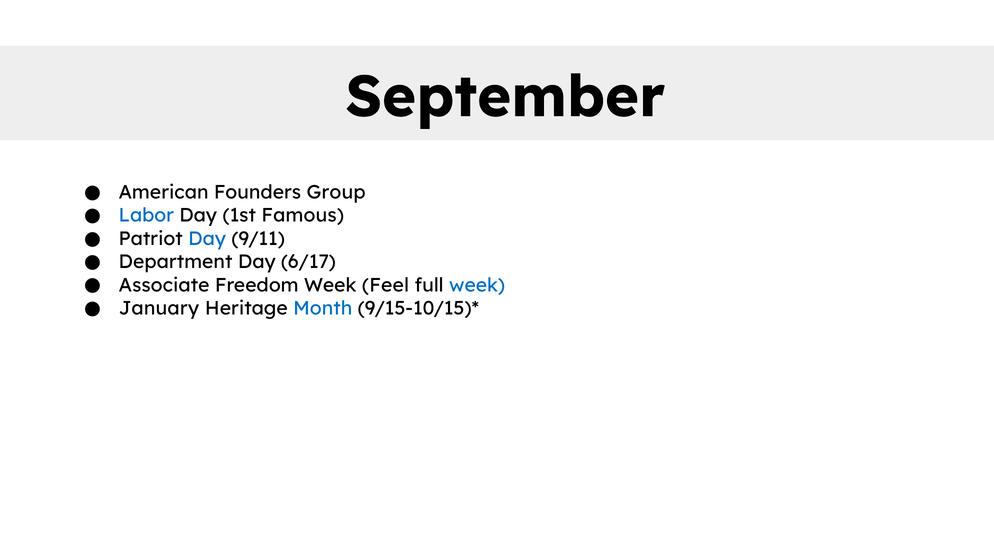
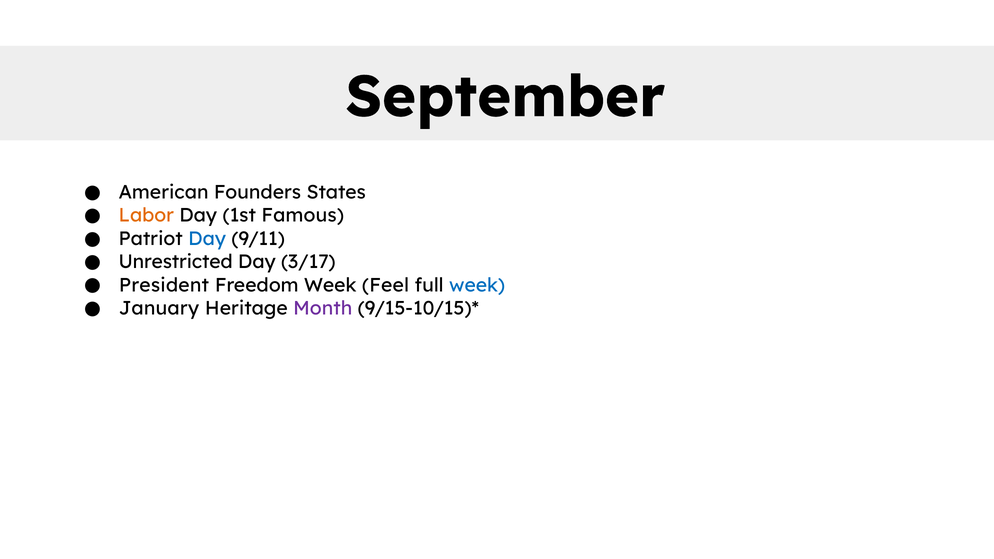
Group: Group -> States (336, 192)
Labor colour: blue -> orange (146, 216)
Department: Department -> Unrestricted (176, 262)
6/17: 6/17 -> 3/17 (308, 262)
Associate: Associate -> President (164, 285)
Month colour: blue -> purple (323, 308)
